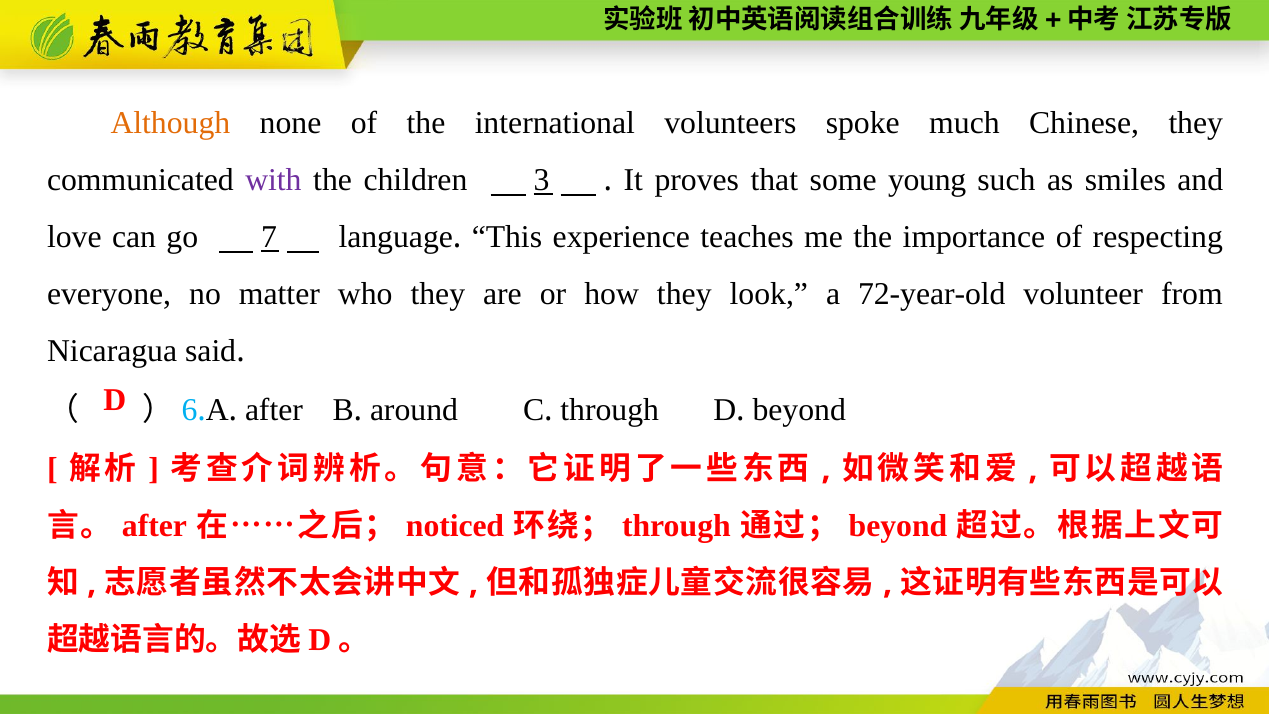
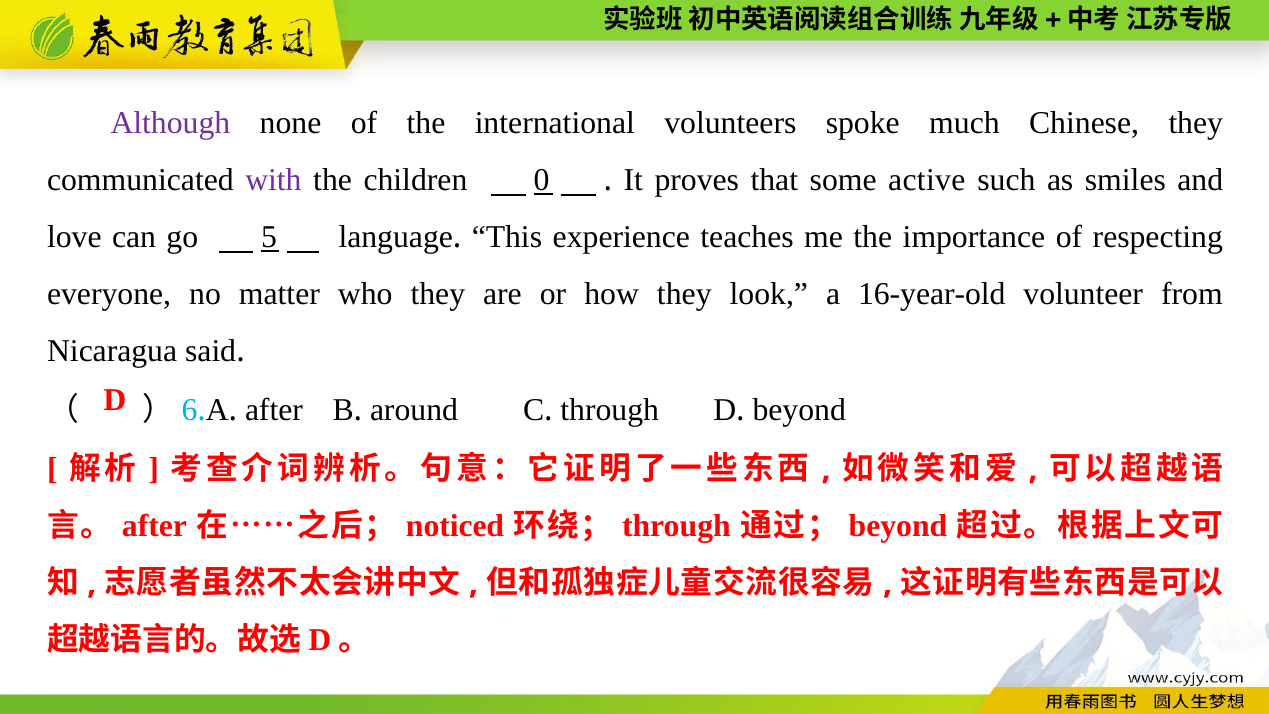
Although colour: orange -> purple (170, 123)
3: 3 -> 0 (542, 180)
young: young -> active (927, 180)
7: 7 -> 5 (269, 237)
72-year-old: 72-year-old -> 16-year-old (932, 294)
